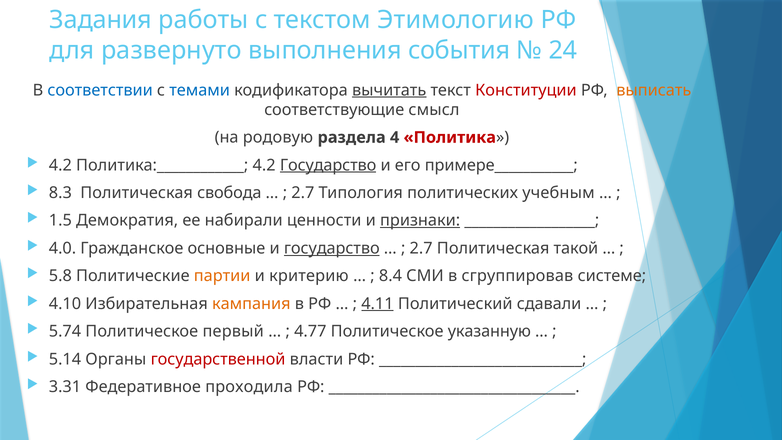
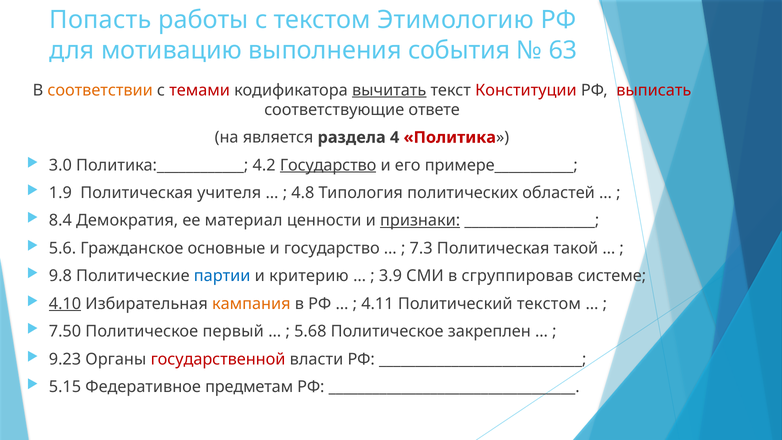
Задания: Задания -> Попасть (100, 20)
развернуто: развернуто -> мотивацию (171, 50)
24: 24 -> 63 (563, 50)
соответствии colour: blue -> orange (100, 90)
темами colour: blue -> red (200, 90)
выписать colour: orange -> red (654, 90)
смысл: смысл -> ответе (434, 110)
родовую: родовую -> является (278, 137)
4.2: 4.2 -> 3.0 (60, 165)
8.3: 8.3 -> 1.9 (60, 193)
свобода: свобода -> учителя (229, 193)
2.7: 2.7 -> 4.8 (303, 193)
учебным: учебным -> областей (559, 193)
1.5: 1.5 -> 8.4 (60, 220)
набирали: набирали -> материал (244, 220)
4.0: 4.0 -> 5.6 (62, 248)
государство underline: present -> none (332, 248)
2.7: 2.7 -> 7.3 (421, 248)
5.8: 5.8 -> 9.8 (60, 276)
партии colour: orange -> blue (222, 276)
8.4: 8.4 -> 3.9 (390, 276)
4.10 underline: none -> present (65, 304)
4.11 underline: present -> none (377, 304)
Политический сдавали: сдавали -> текстом (549, 304)
5.74: 5.74 -> 7.50 (65, 331)
4.77: 4.77 -> 5.68 (310, 331)
указанную: указанную -> закреплен (489, 331)
5.14: 5.14 -> 9.23 (65, 359)
3.31: 3.31 -> 5.15 (65, 387)
проходила: проходила -> предметам (249, 387)
